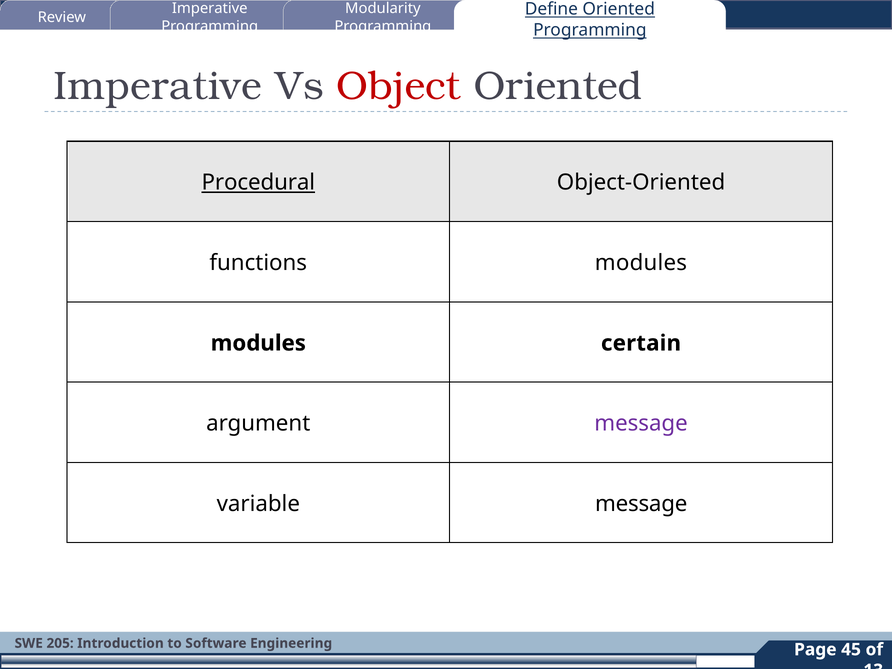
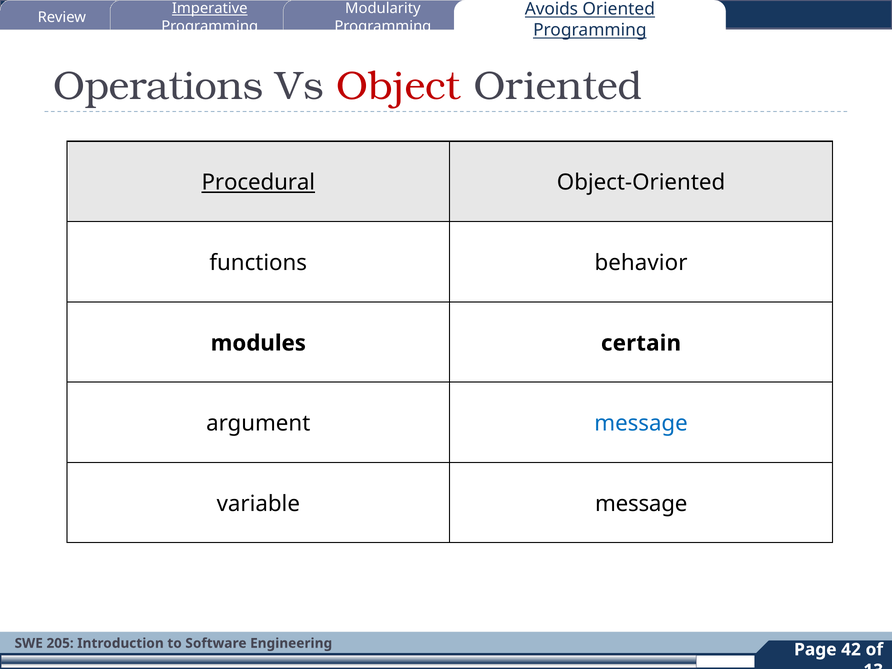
Define: Define -> Avoids (551, 9)
Imperative underline: none -> present (210, 9)
Imperative: Imperative -> Operations (158, 86)
functions modules: modules -> behavior (641, 263)
message colour: purple -> blue (641, 423)
45: 45 -> 42 (851, 650)
